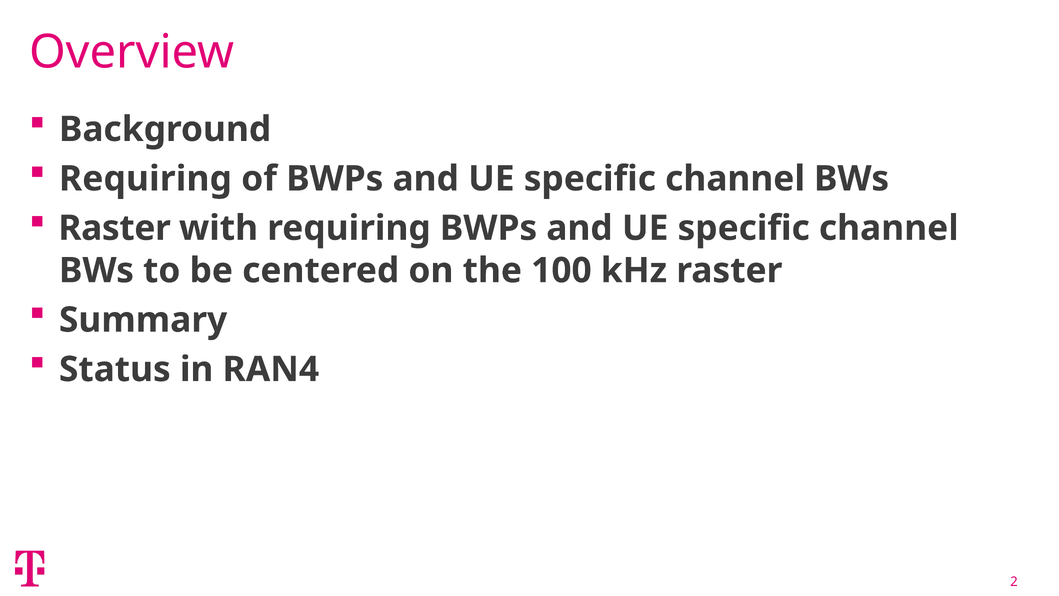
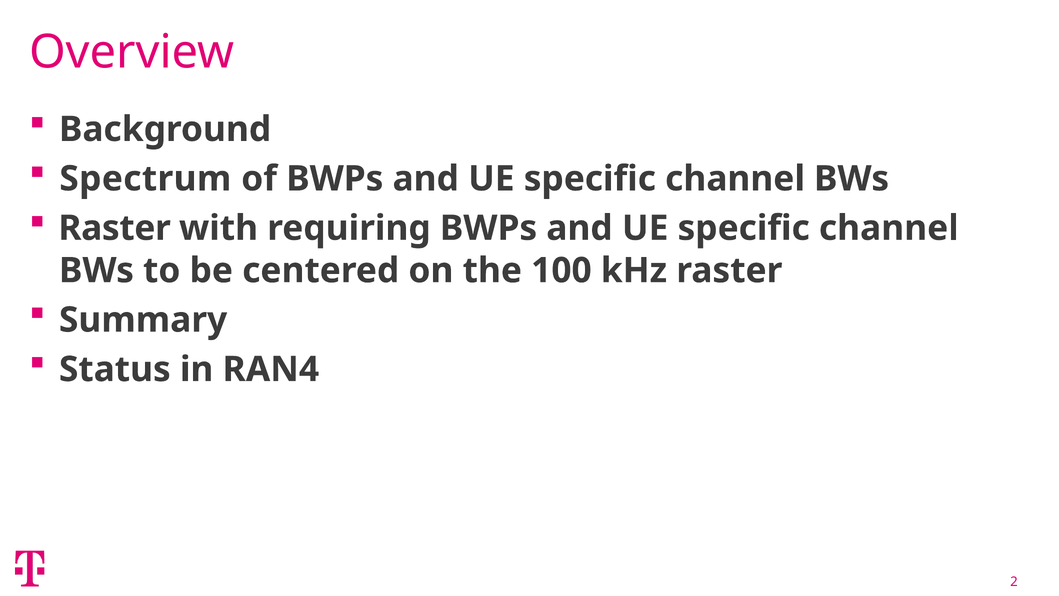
Requiring: Requiring -> Spectrum (145, 179)
